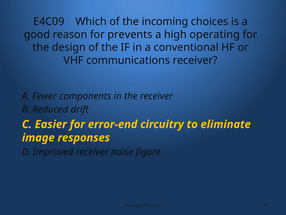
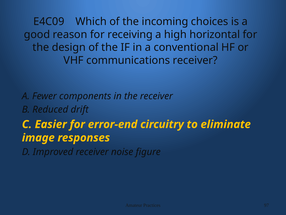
prevents: prevents -> receiving (130, 34)
operating: operating -> horizontal (215, 34)
